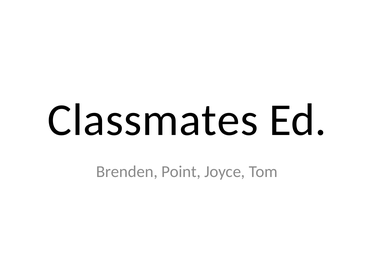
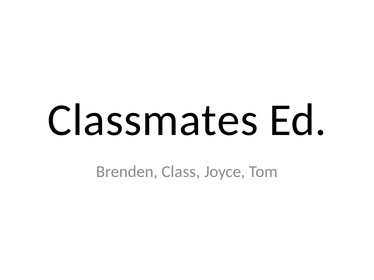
Point: Point -> Class (181, 172)
